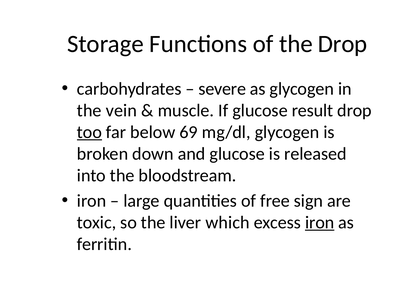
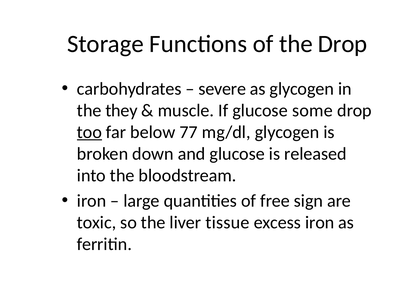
vein: vein -> they (122, 110)
result: result -> some (312, 110)
69: 69 -> 77 (189, 132)
which: which -> tissue (228, 223)
iron underline: present -> none (320, 223)
